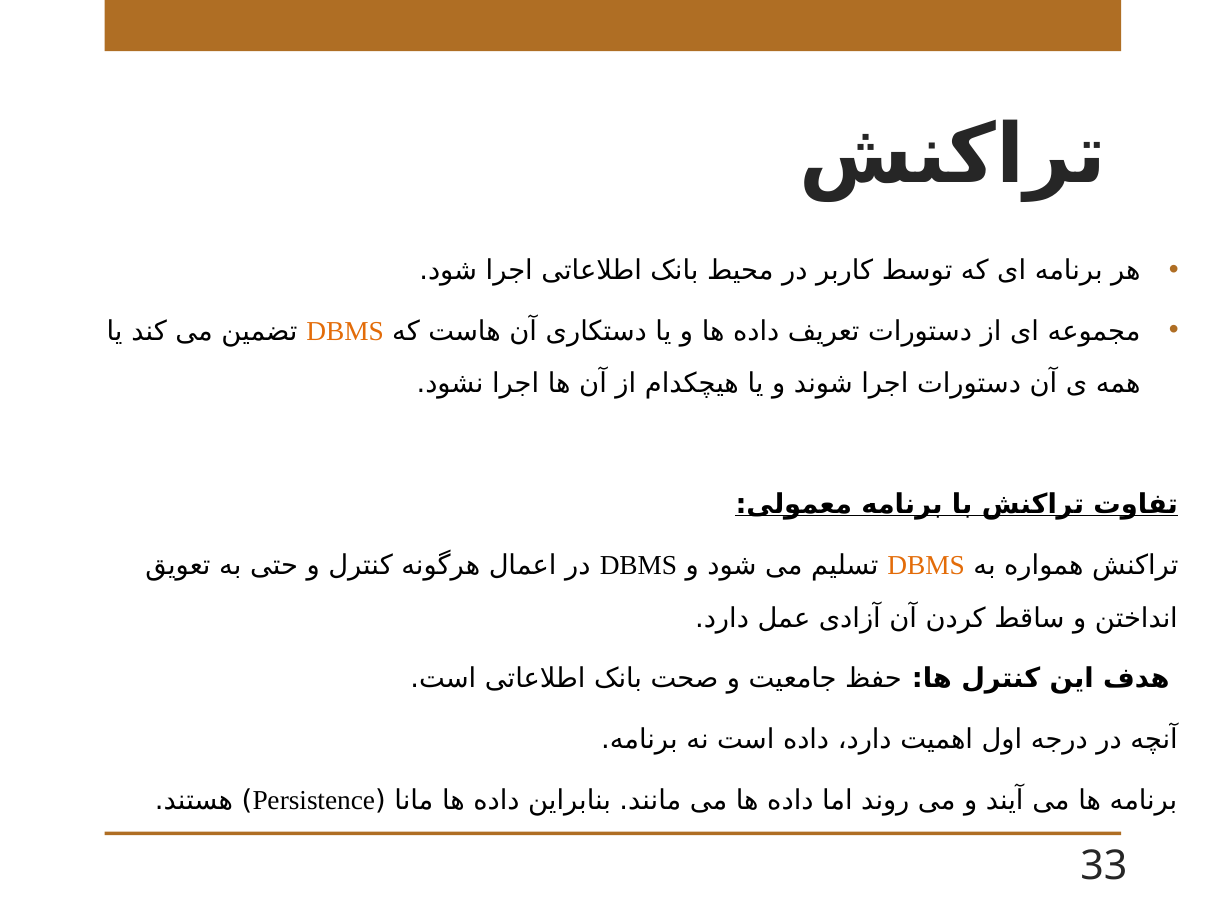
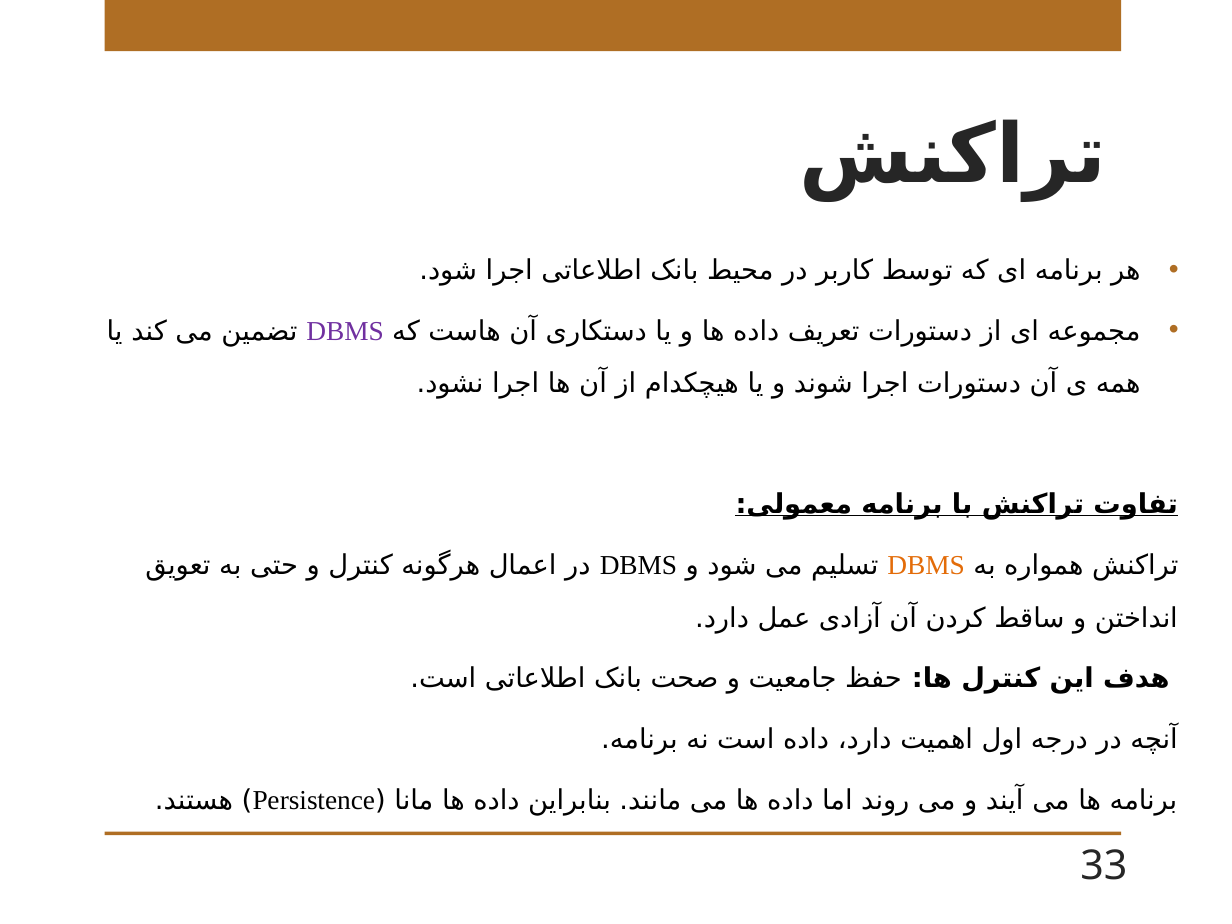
DBMS colour: orange -> purple (345, 331)
